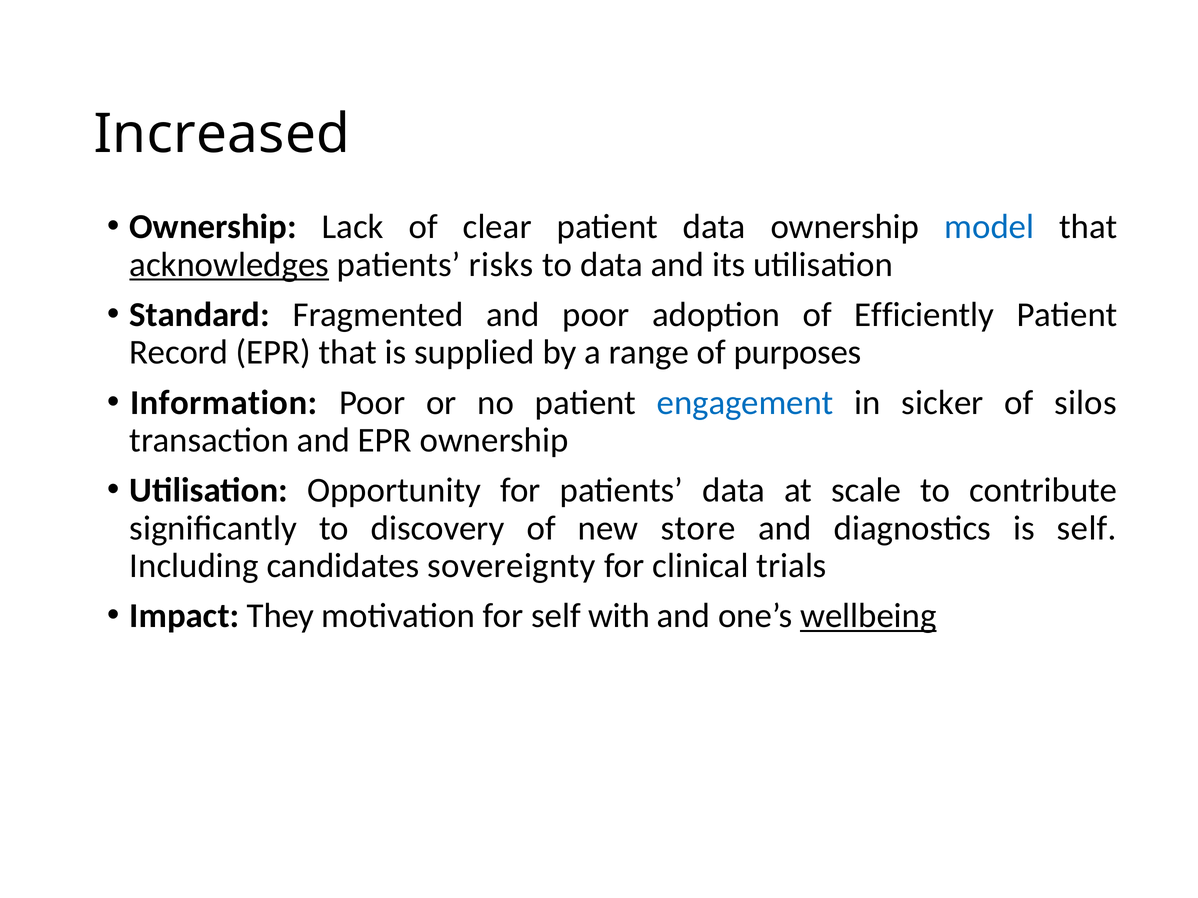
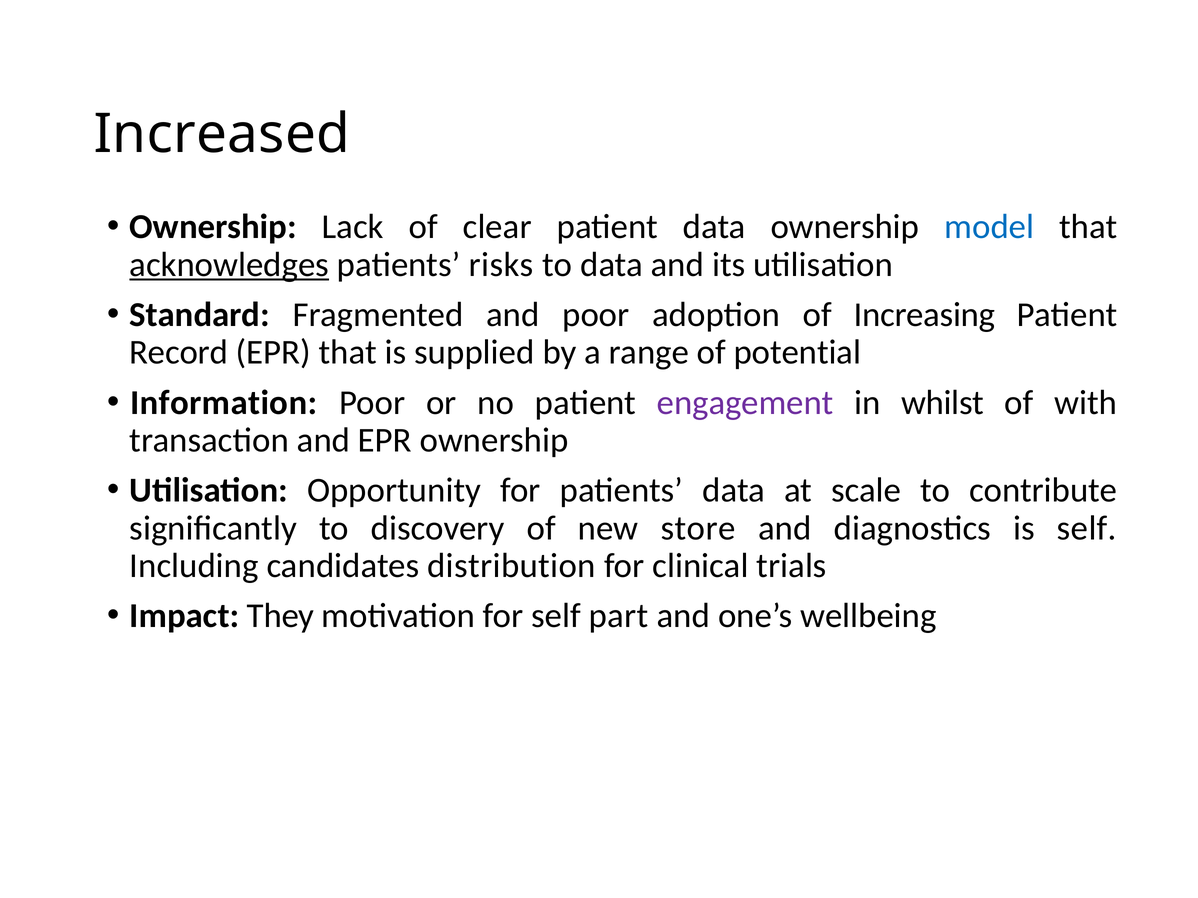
Efficiently: Efficiently -> Increasing (924, 315)
purposes: purposes -> potential (797, 352)
engagement colour: blue -> purple (745, 403)
sicker: sicker -> whilst (943, 403)
silos: silos -> with (1086, 403)
sovereignty: sovereignty -> distribution (512, 566)
with: with -> part (619, 616)
wellbeing underline: present -> none (868, 616)
